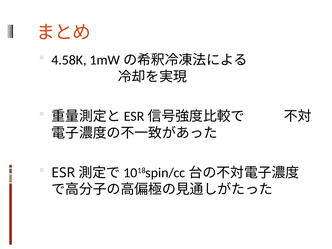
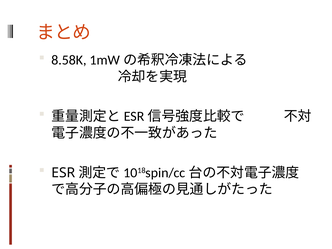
4.58K: 4.58K -> 8.58K (69, 60)
